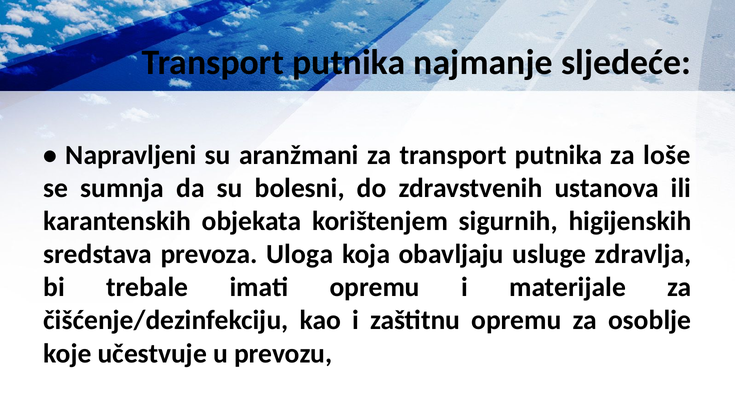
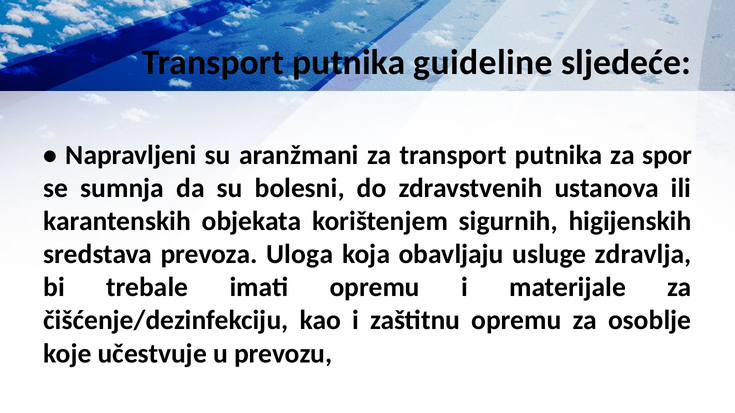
najmanje: najmanje -> guideline (483, 62)
loše: loše -> spor (667, 155)
